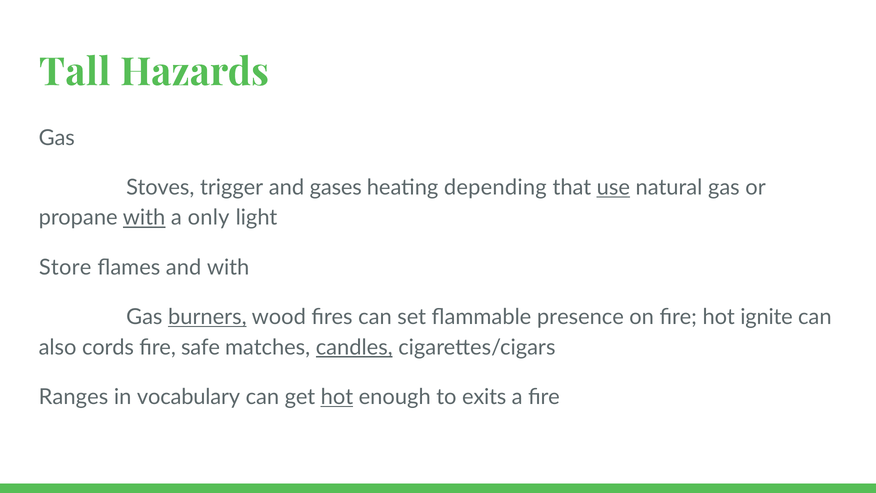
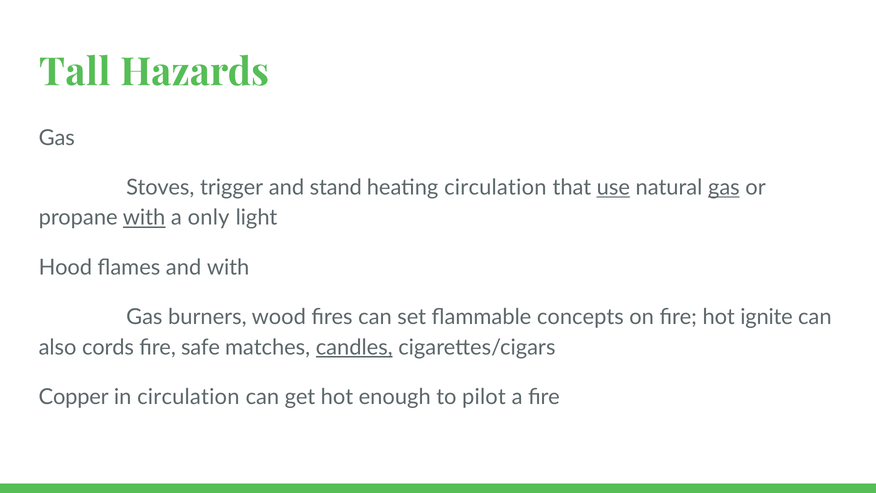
gases: gases -> stand (336, 187)
heating depending: depending -> circulation (495, 187)
gas underline: none -> present (724, 187)
Store: Store -> Hood (65, 267)
burners underline: present -> none (207, 317)
presence: presence -> concepts (580, 317)
Ranges: Ranges -> Copper (74, 397)
in vocabulary: vocabulary -> circulation (188, 397)
hot underline: present -> none (337, 397)
exits: exits -> pilot (484, 397)
